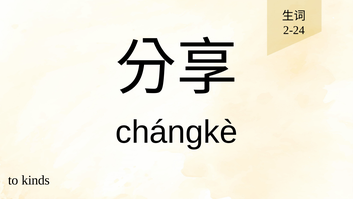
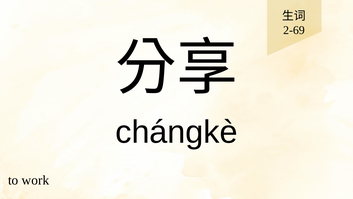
2-24: 2-24 -> 2-69 (294, 30)
kinds: kinds -> work (35, 180)
